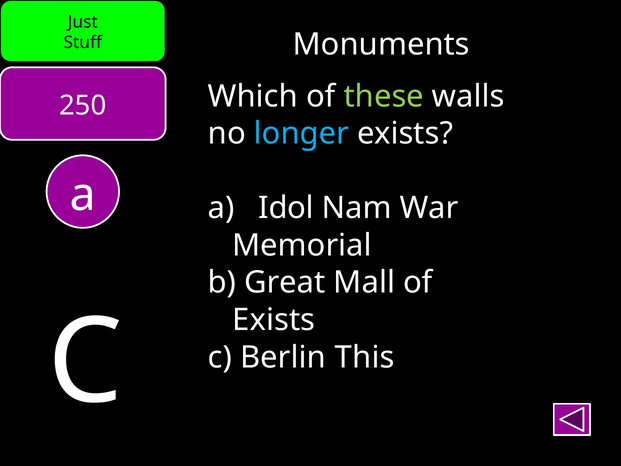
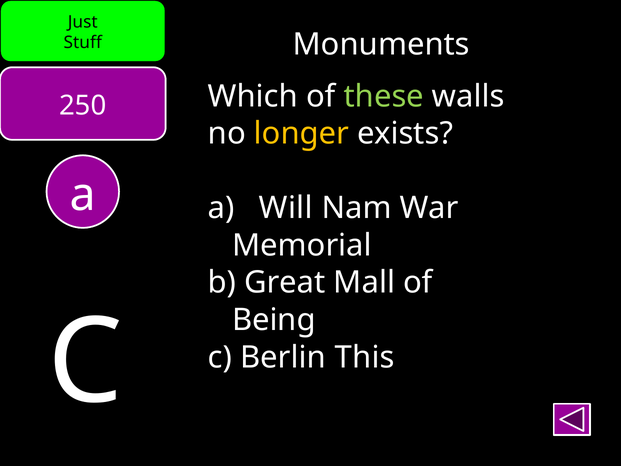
longer colour: light blue -> yellow (302, 134)
Idol: Idol -> Will (286, 208)
Exists: Exists -> Being (274, 320)
